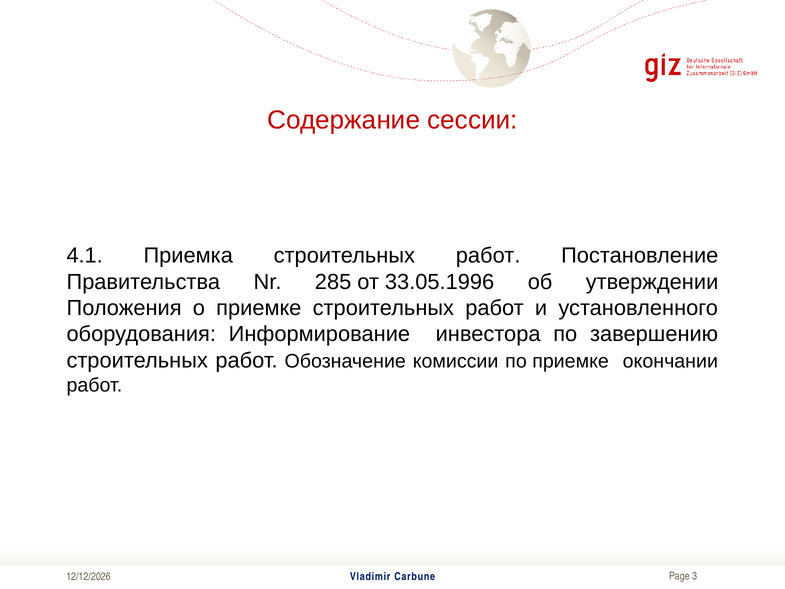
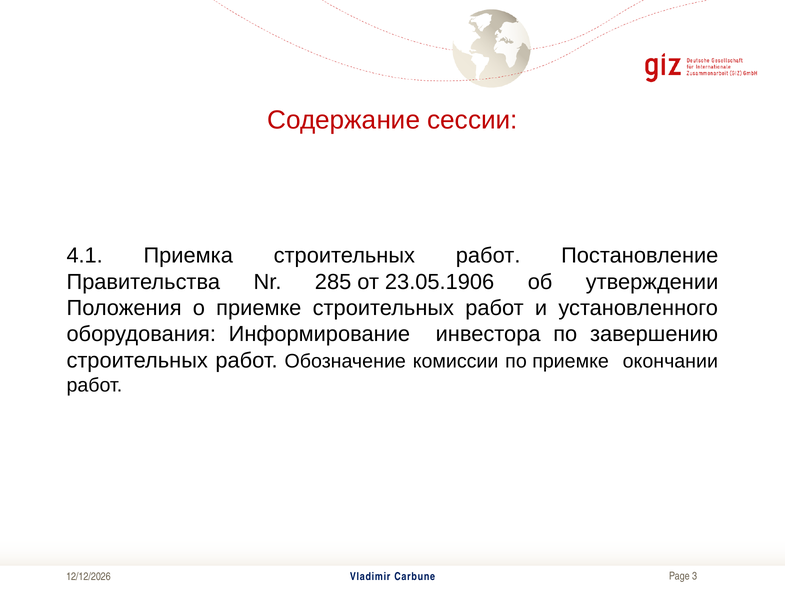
33.05.1996: 33.05.1996 -> 23.05.1906 (440, 282)
